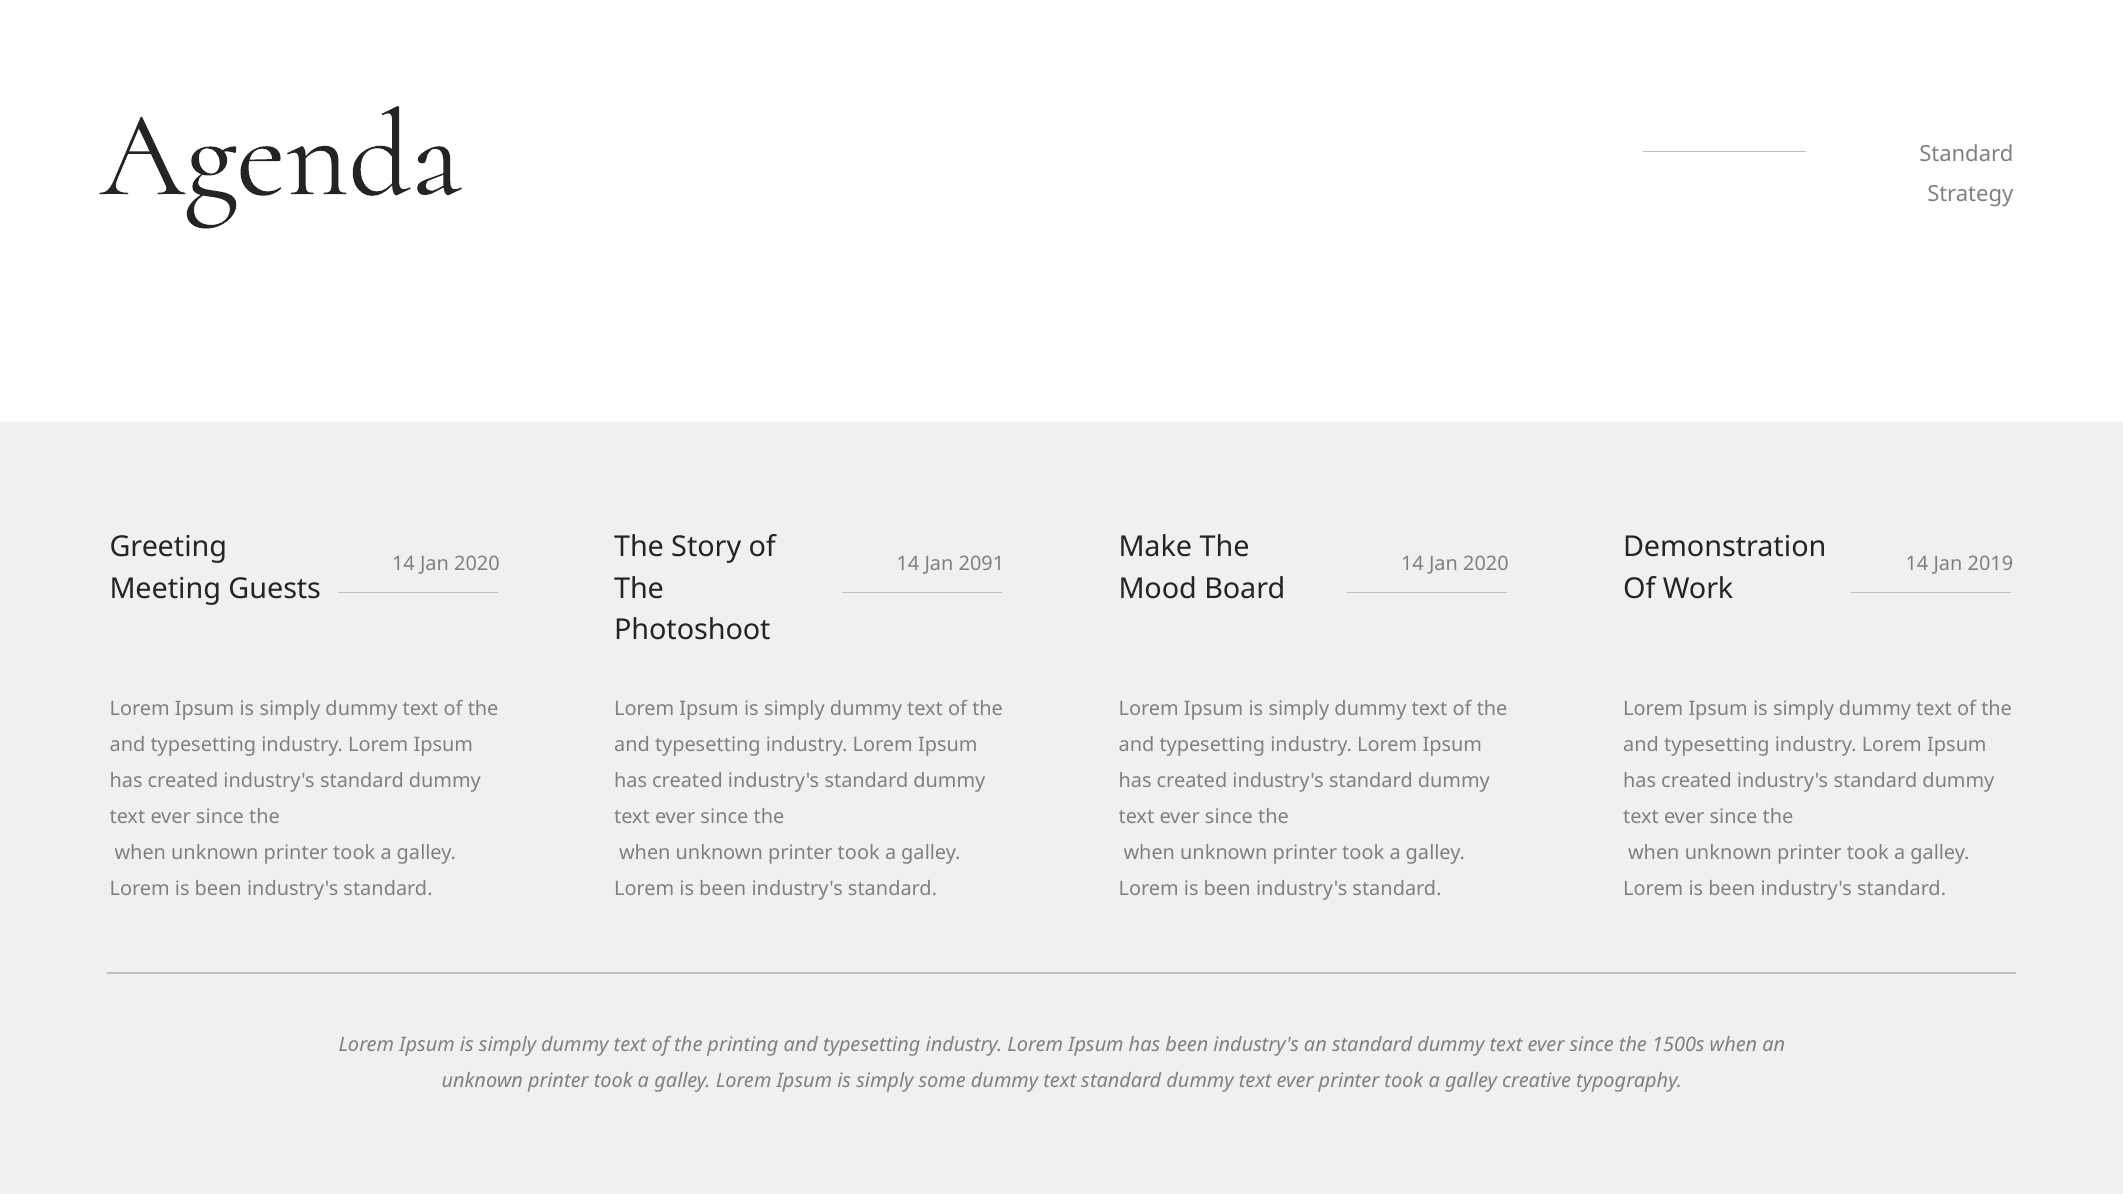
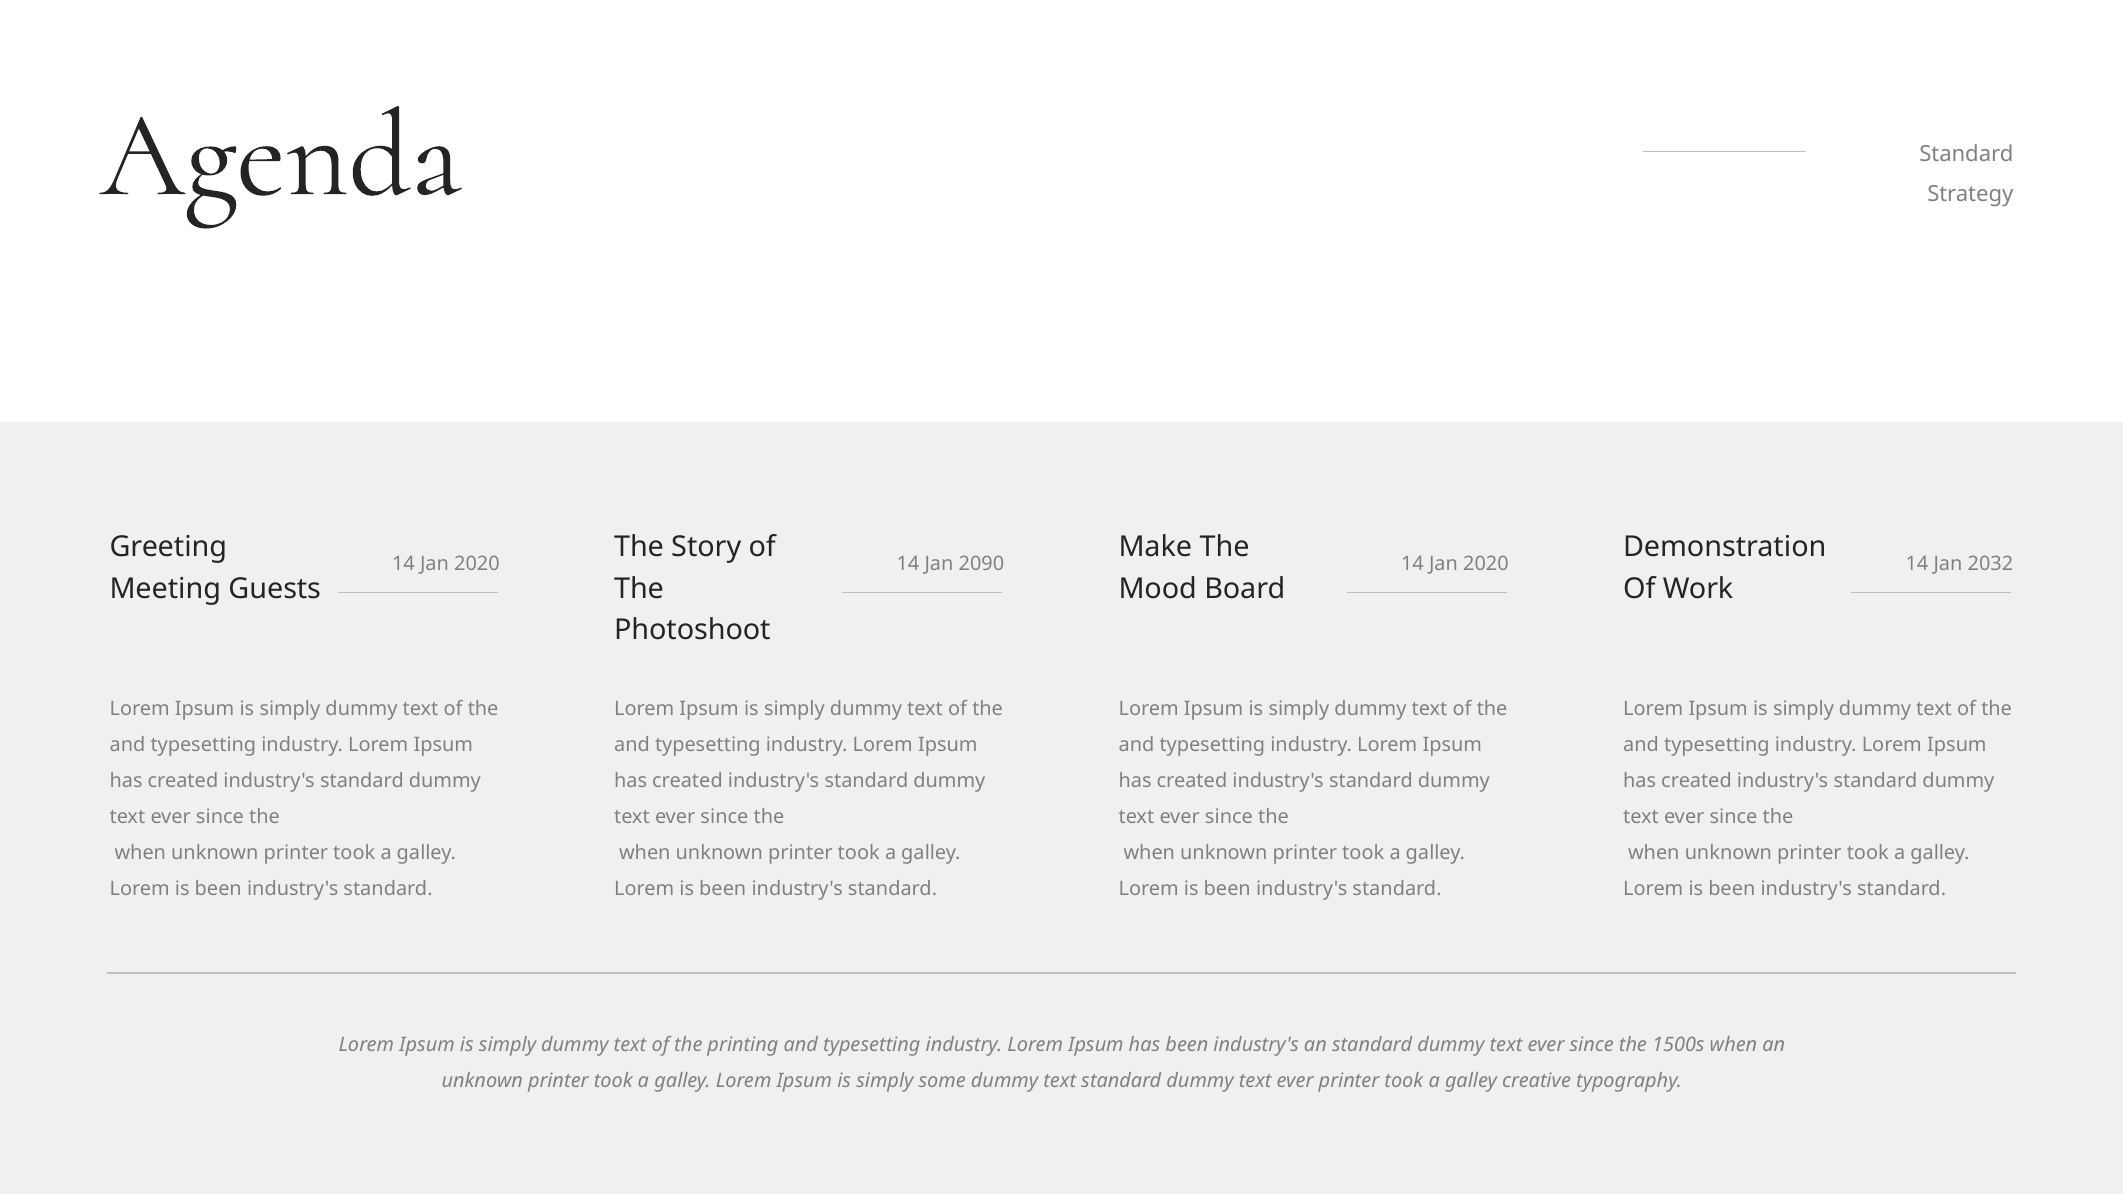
2091: 2091 -> 2090 (981, 564)
2019: 2019 -> 2032 (1990, 564)
